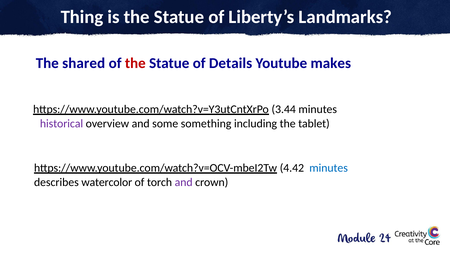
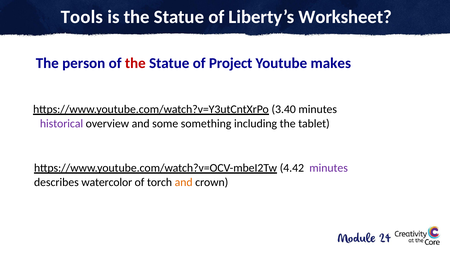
Thing: Thing -> Tools (82, 17)
Landmarks: Landmarks -> Worksheet (345, 17)
shared: shared -> person (84, 63)
Details: Details -> Project (231, 63)
3.44: 3.44 -> 3.40 (284, 109)
minutes colour: blue -> purple (329, 168)
and colour: purple -> orange (184, 182)
